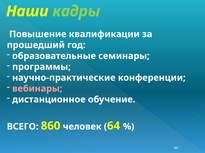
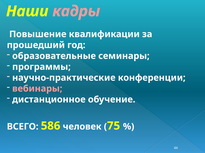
кадры colour: light green -> pink (76, 11)
860: 860 -> 586 (51, 126)
64: 64 -> 75 (114, 126)
